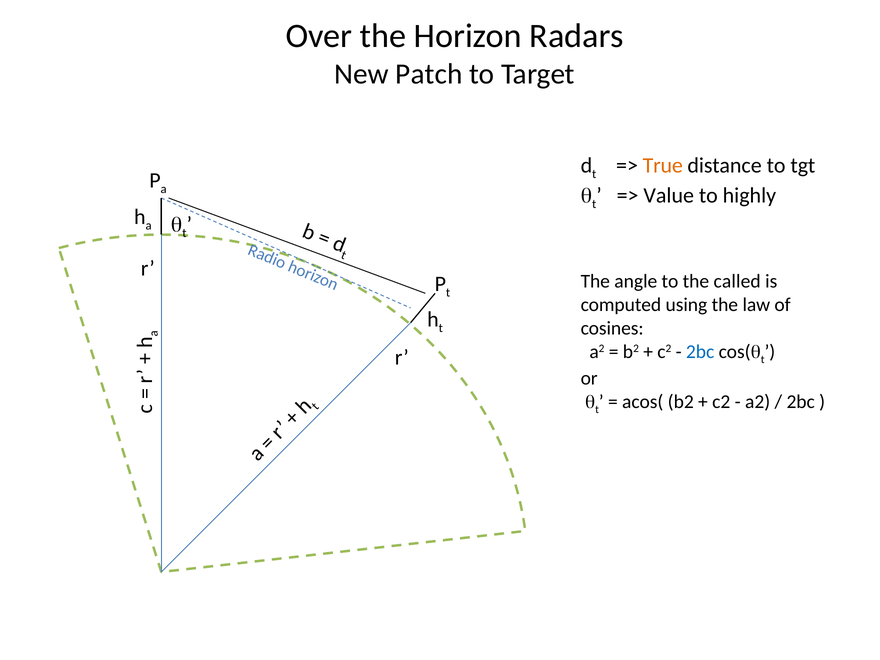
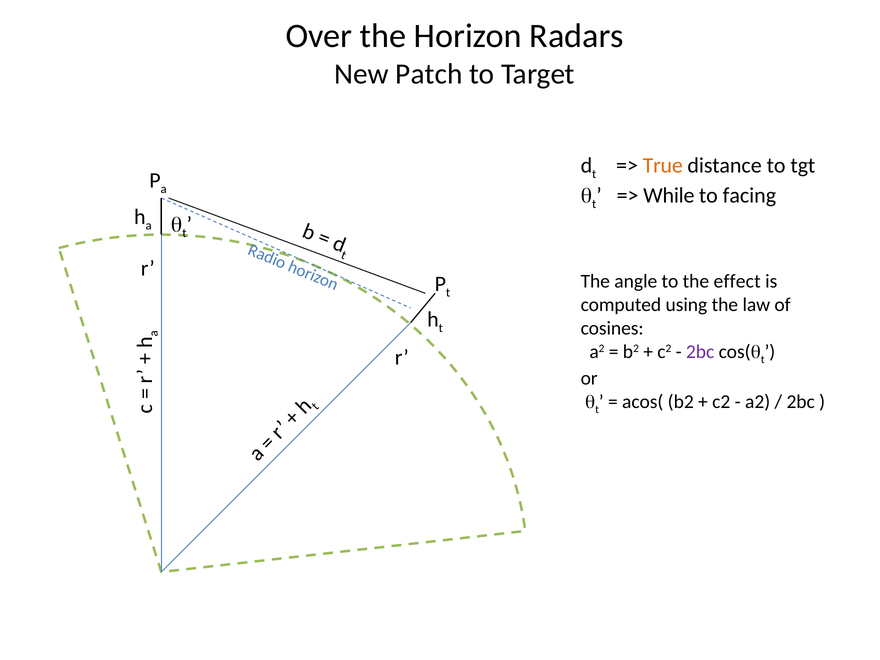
Value: Value -> While (669, 196)
highly: highly -> facing (749, 196)
called: called -> effect (737, 281)
2bc colour: blue -> purple (700, 352)
